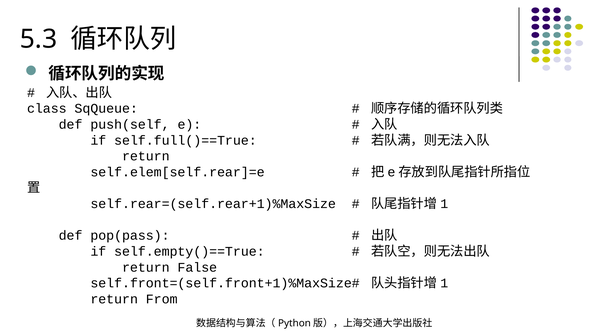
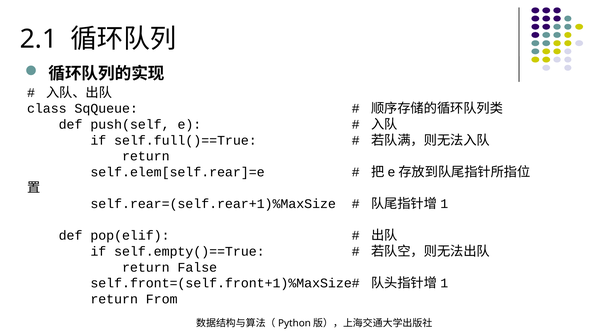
5.3: 5.3 -> 2.1 (39, 39)
pop(pass: pop(pass -> pop(elif (130, 236)
